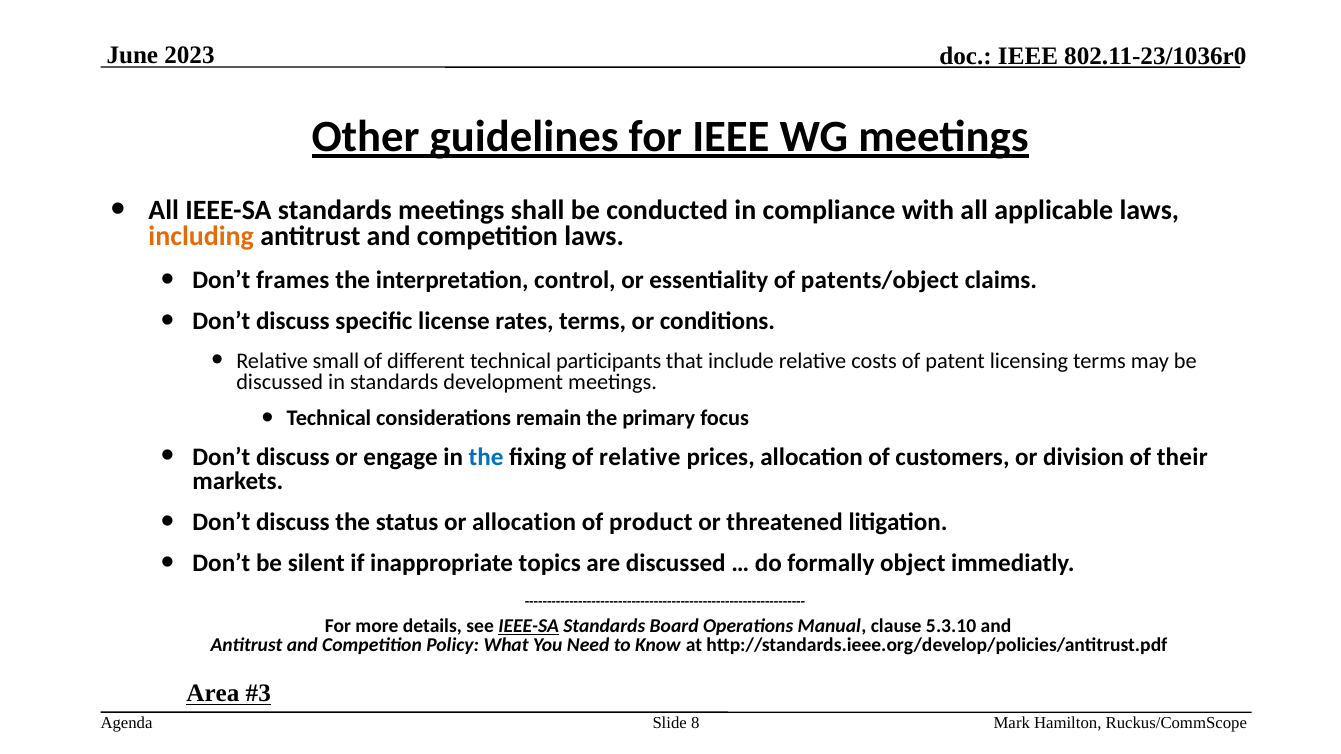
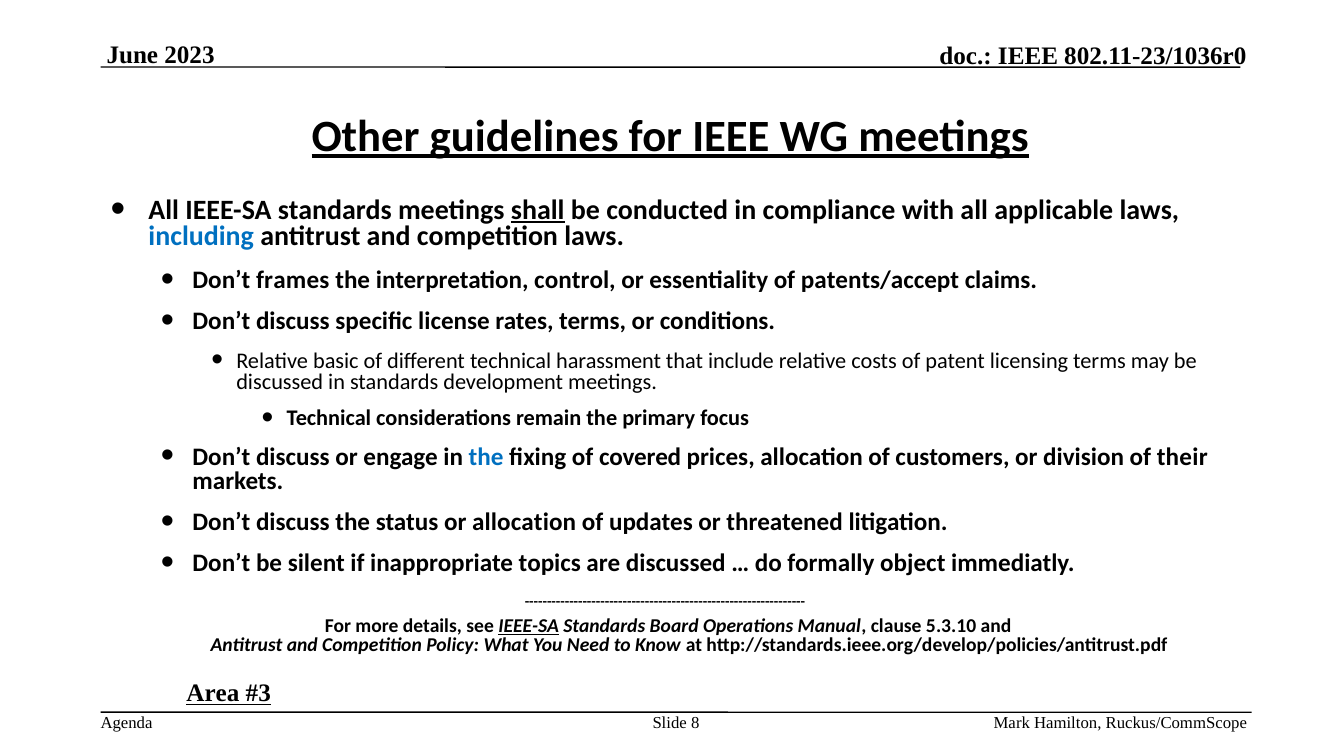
shall underline: none -> present (538, 210)
including colour: orange -> blue (201, 237)
patents/object: patents/object -> patents/accept (880, 281)
small: small -> basic (336, 361)
participants: participants -> harassment (609, 361)
of relative: relative -> covered (640, 457)
product: product -> updates (651, 522)
